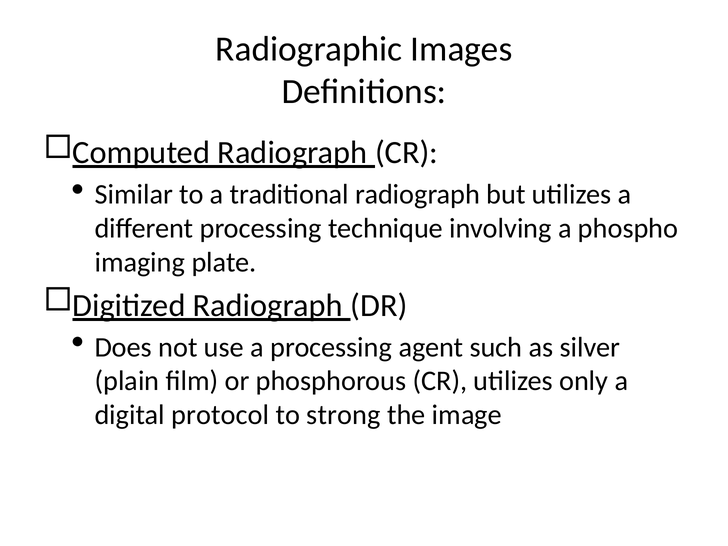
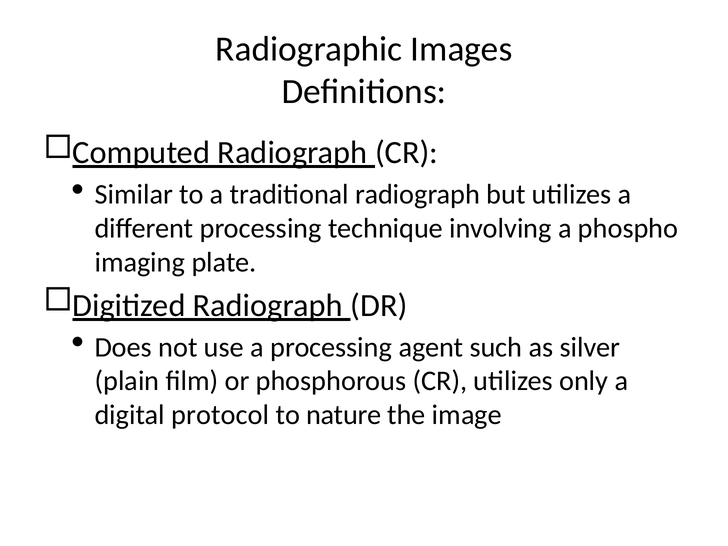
strong: strong -> nature (344, 415)
